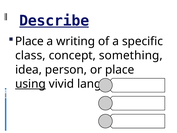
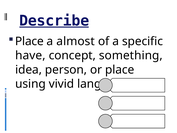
writing: writing -> almost (76, 41)
class: class -> have (30, 55)
using underline: present -> none (30, 84)
